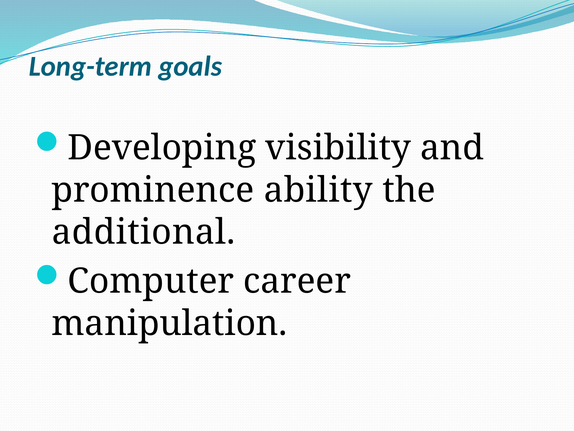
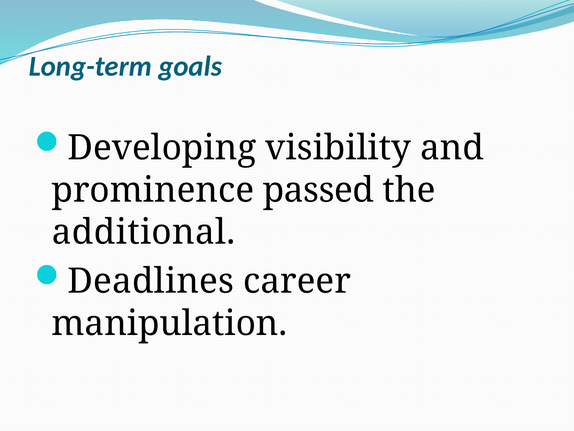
ability: ability -> passed (318, 190)
Computer: Computer -> Deadlines (151, 281)
